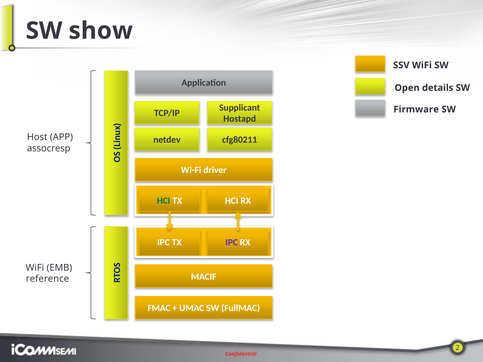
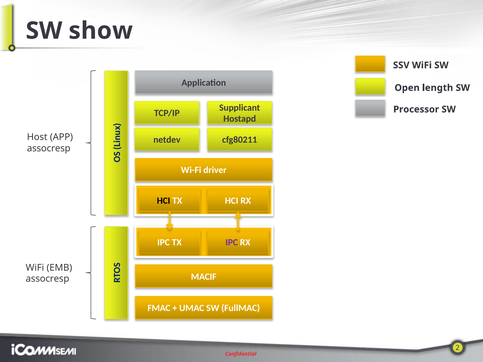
details: details -> length (438, 88)
Firmware: Firmware -> Processor (416, 109)
HCI colour: green -> black (164, 201)
reference: reference -> assocresp (48, 279)
